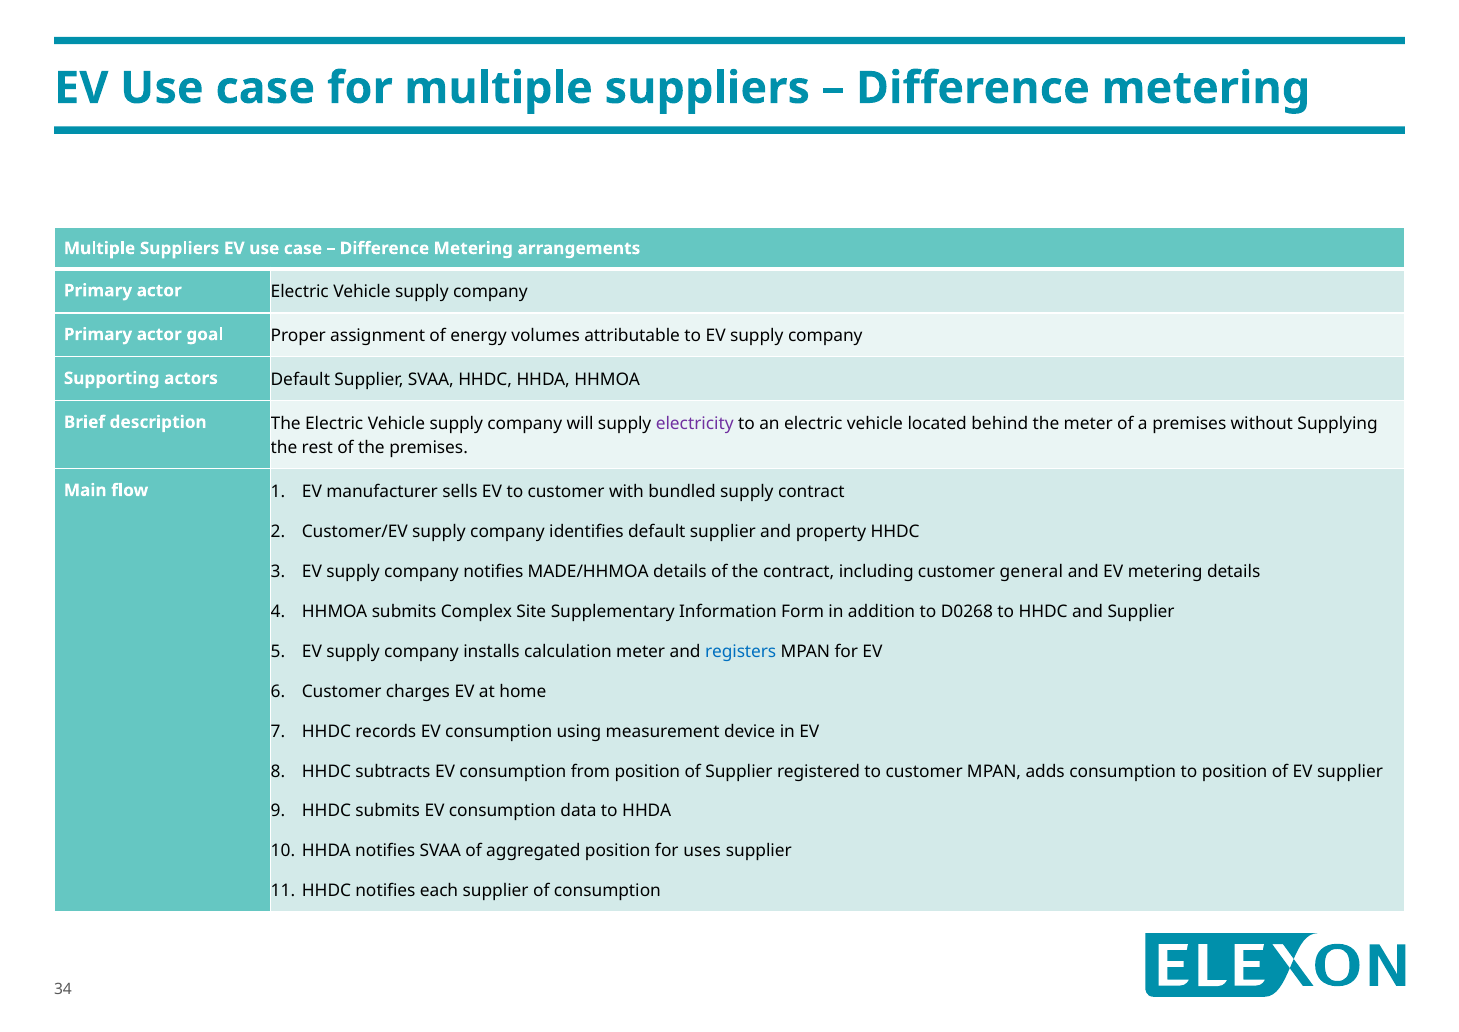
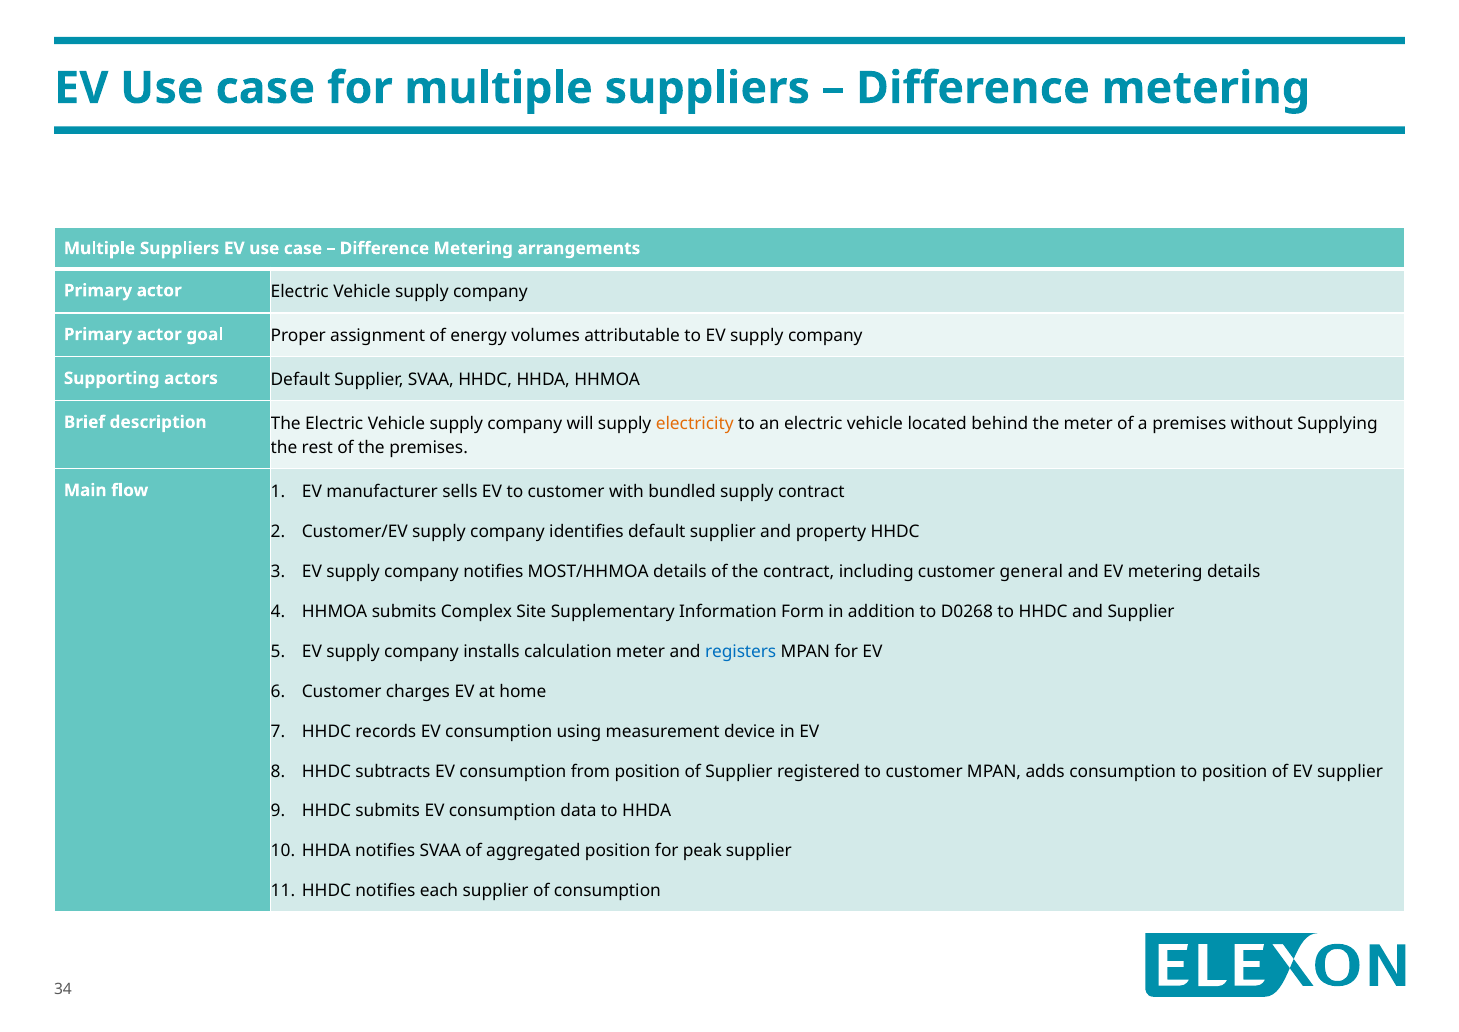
electricity colour: purple -> orange (695, 424)
MADE/HHMOA: MADE/HHMOA -> MOST/HHMOA (588, 572)
uses: uses -> peak (702, 851)
